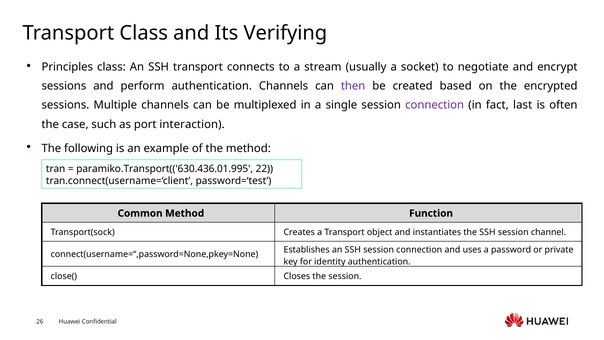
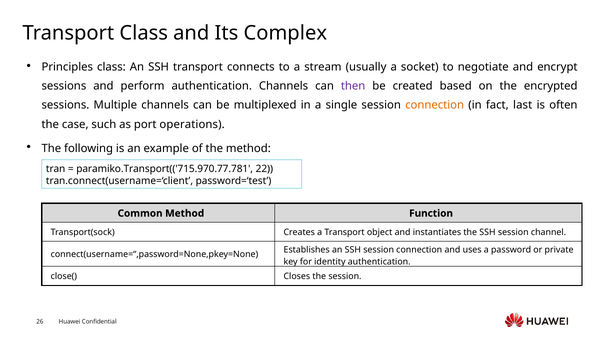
Verifying: Verifying -> Complex (285, 33)
connection colour: purple -> orange (435, 105)
interaction: interaction -> operations (192, 124)
paramiko.Transport(('630.436.01.995: paramiko.Transport(('630.436.01.995 -> paramiko.Transport(('715.970.77.781 (165, 169)
